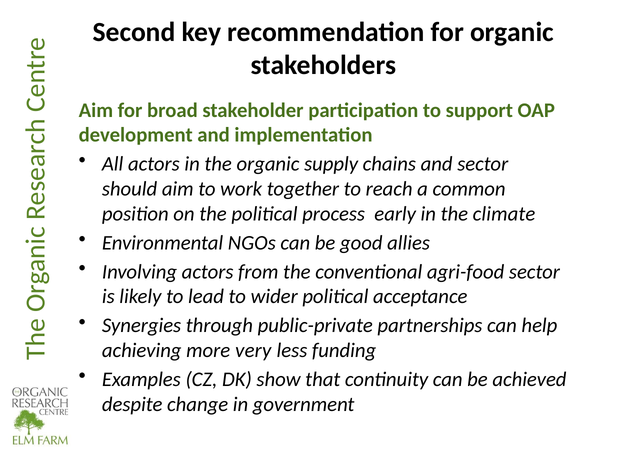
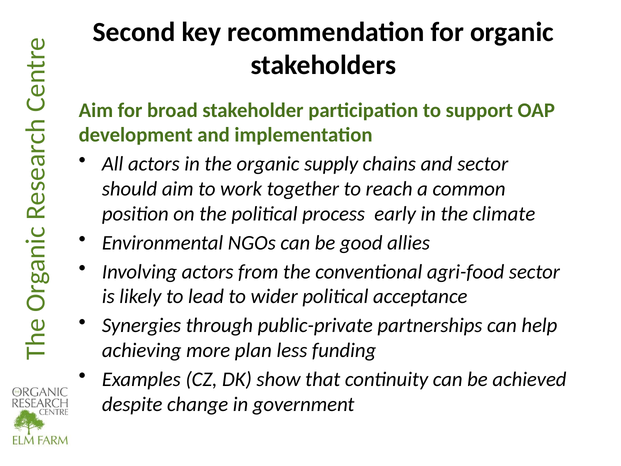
very: very -> plan (253, 350)
